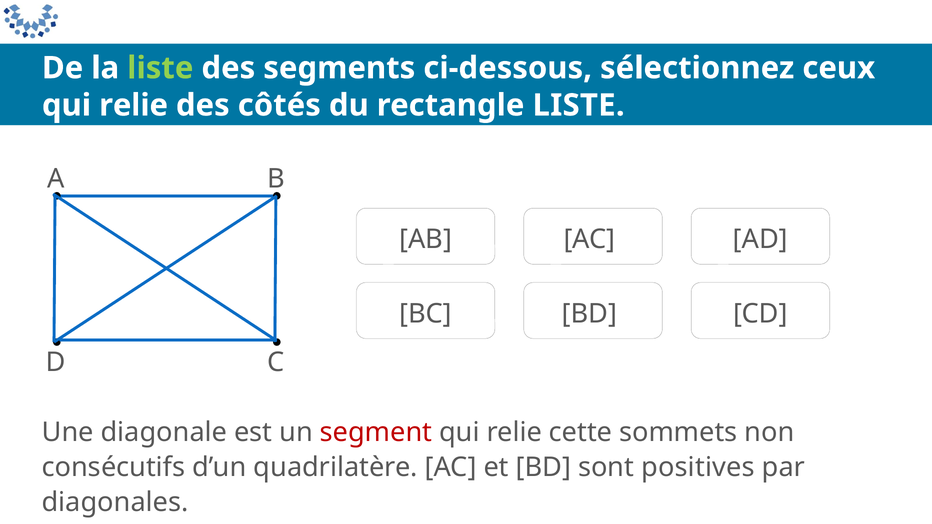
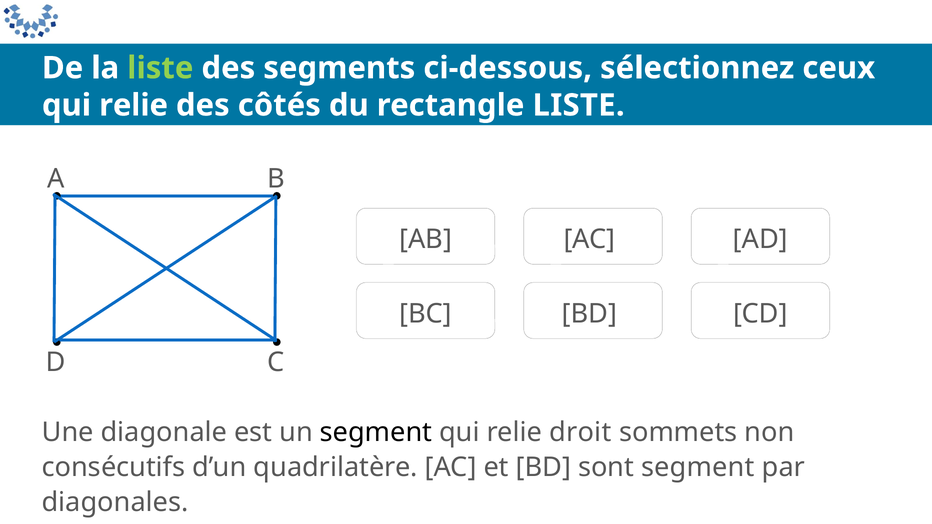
segment colour: red -> black (376, 432)
cette: cette -> droit (580, 432)
sont positives: positives -> segment (698, 467)
